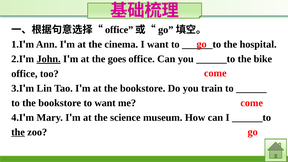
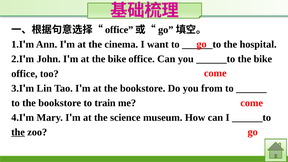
John underline: present -> none (49, 59)
at the goes: goes -> bike (117, 59)
train: train -> from (212, 88)
to want: want -> train (105, 103)
